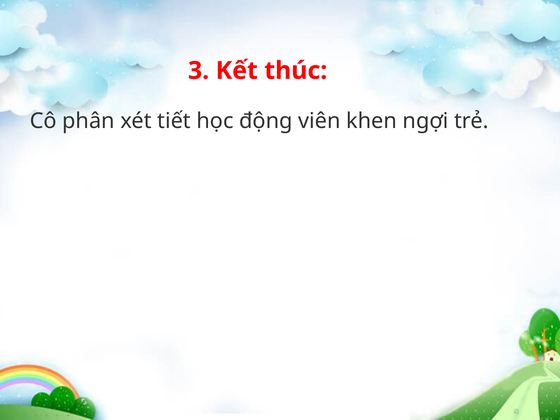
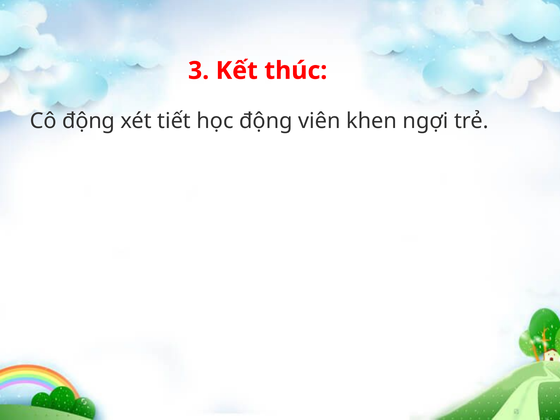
Cô phân: phân -> động (89, 121)
